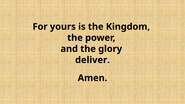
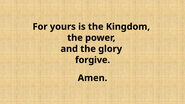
deliver: deliver -> forgive (93, 60)
